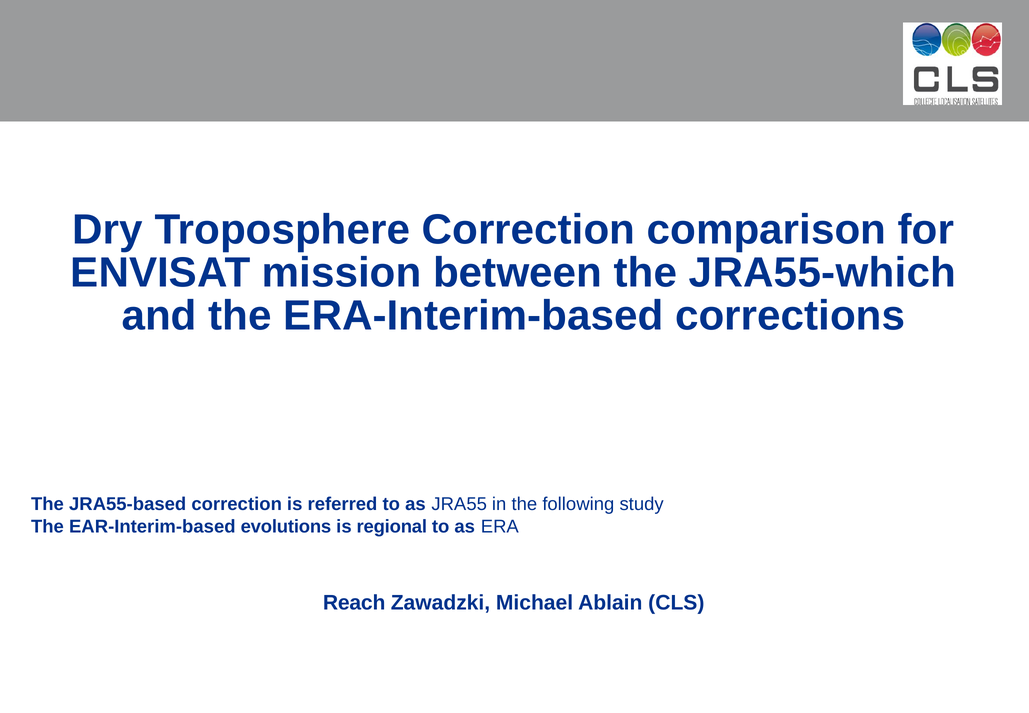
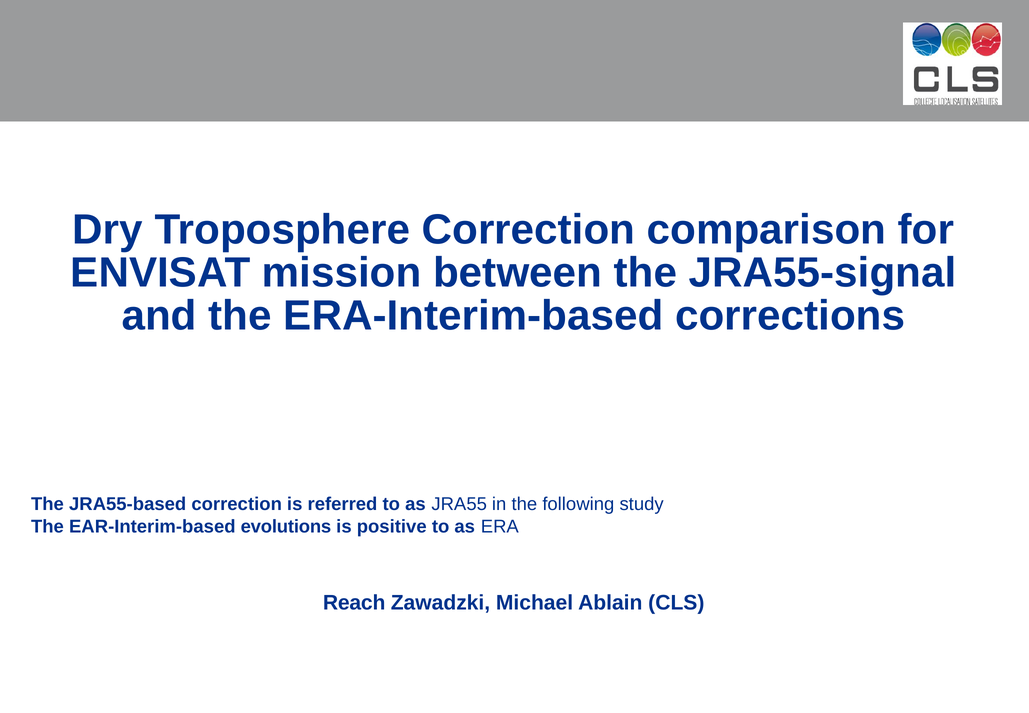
JRA55-which: JRA55-which -> JRA55-signal (823, 273)
regional: regional -> positive (392, 526)
